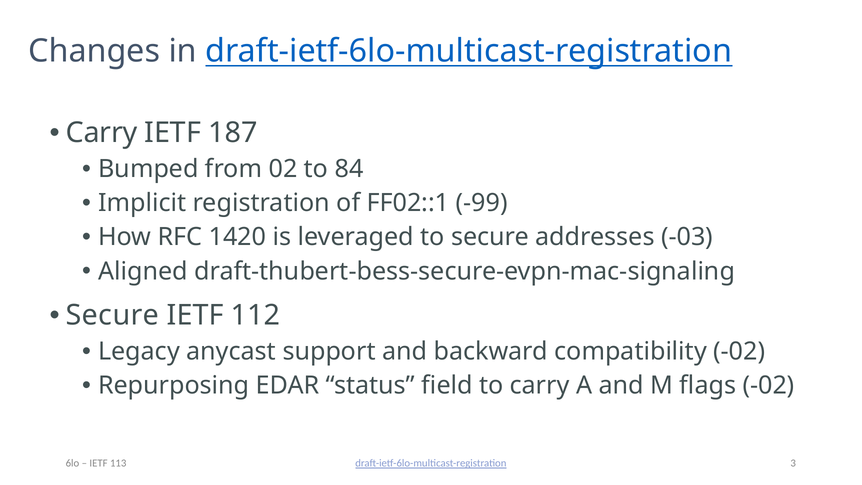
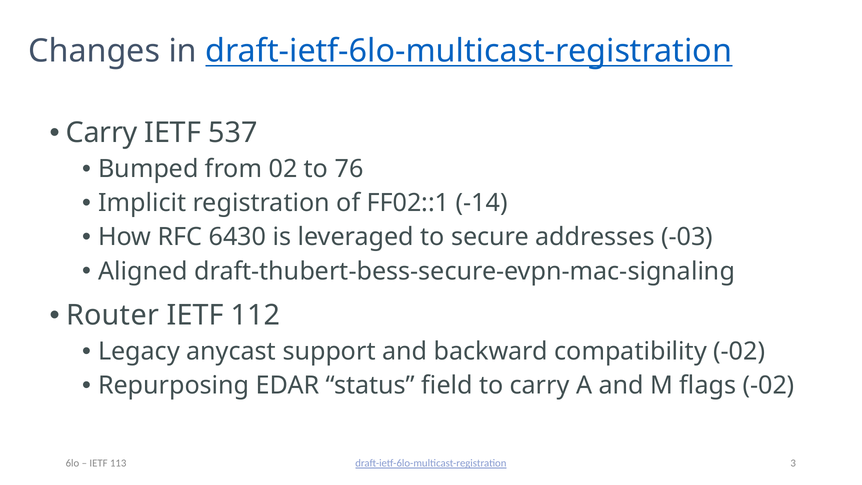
187: 187 -> 537 (233, 133)
84: 84 -> 76 (349, 169)
-99: -99 -> -14 (482, 203)
1420: 1420 -> 6430 (238, 237)
Secure: Secure -> Router (112, 315)
